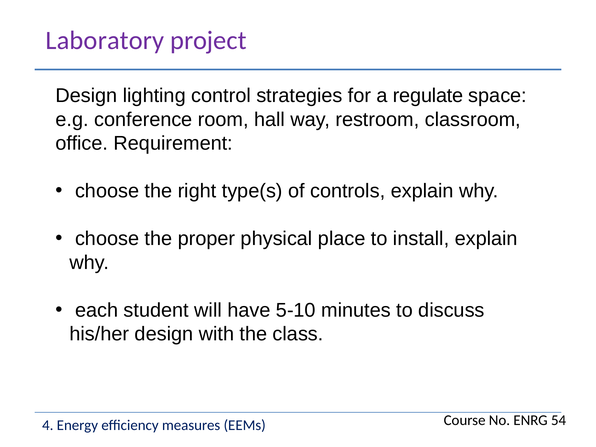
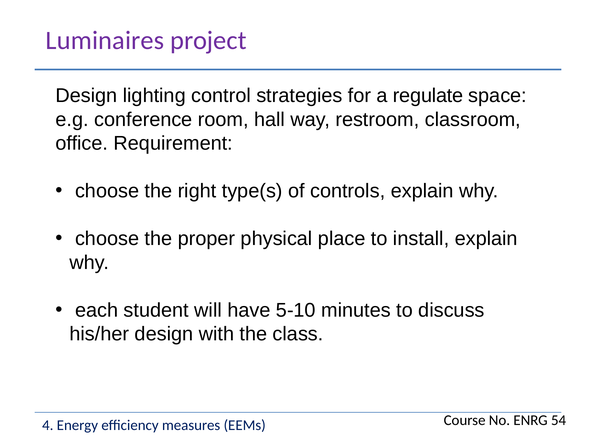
Laboratory: Laboratory -> Luminaires (105, 41)
